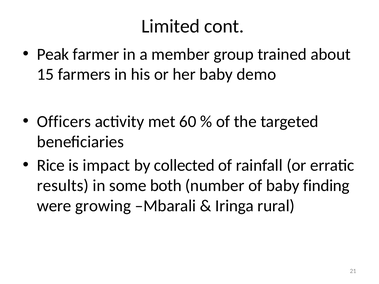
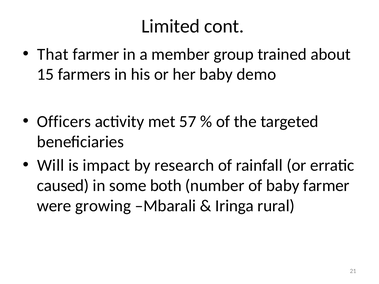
Peak: Peak -> That (53, 54)
60: 60 -> 57 (188, 122)
Rice: Rice -> Will (51, 165)
collected: collected -> research (184, 165)
results: results -> caused (63, 186)
baby finding: finding -> farmer (326, 186)
